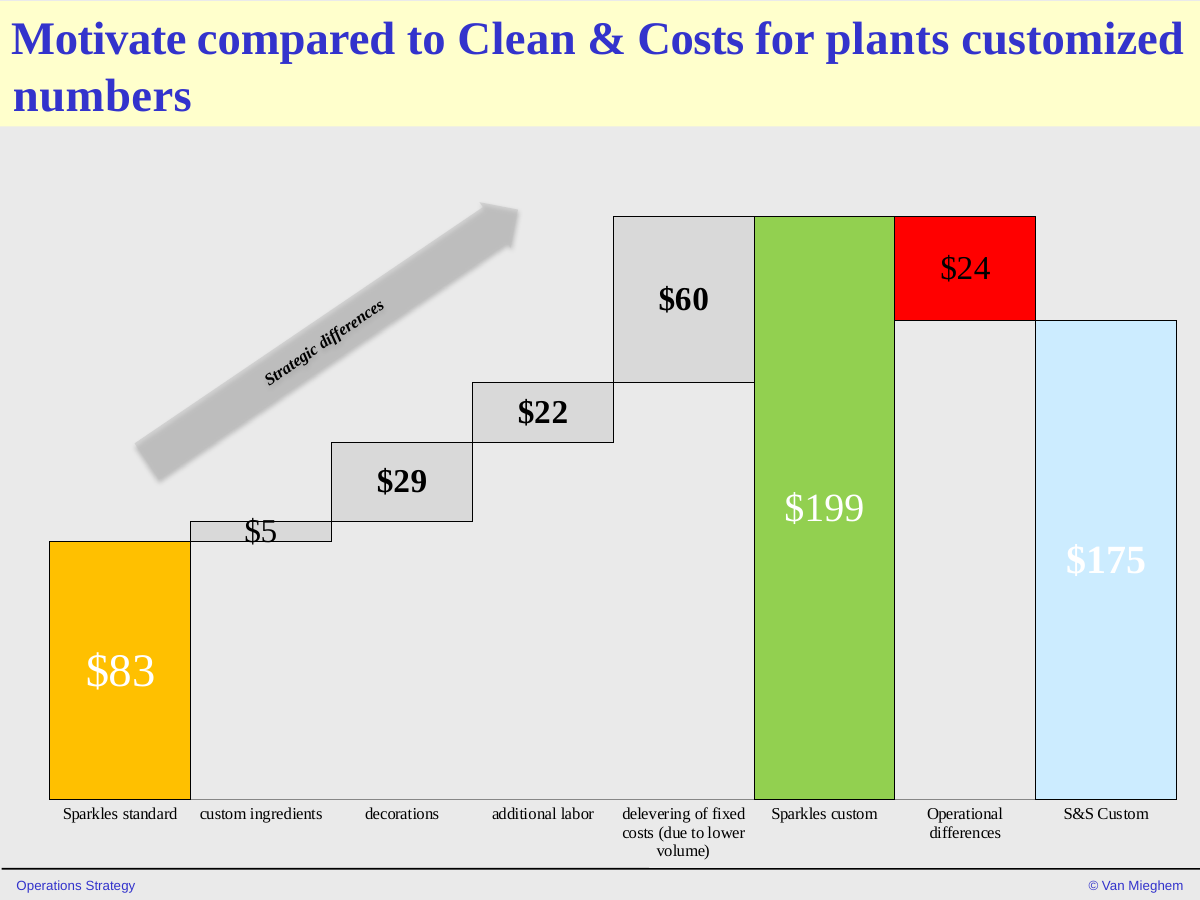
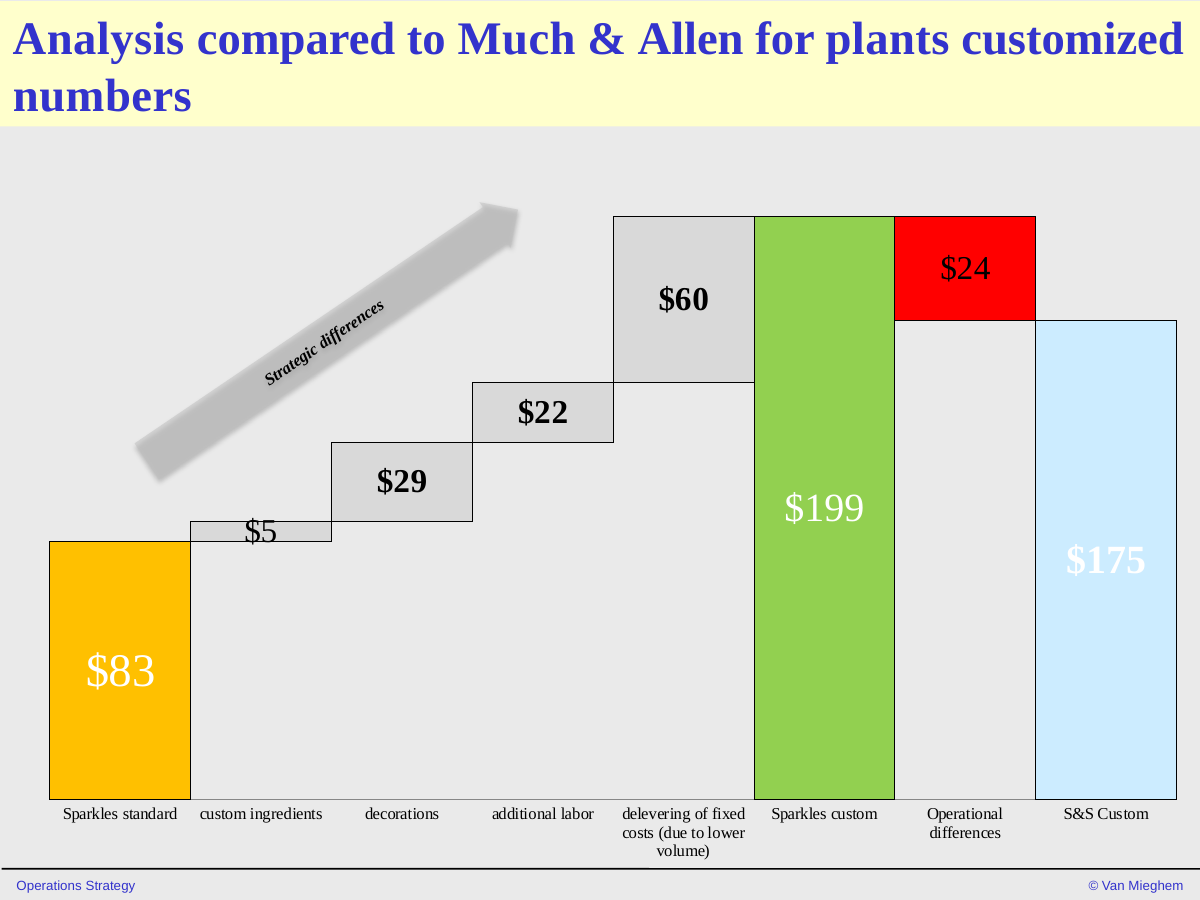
Motivate: Motivate -> Analysis (98, 40)
Clean: Clean -> Much (517, 40)
Costs: Costs -> Allen (691, 40)
